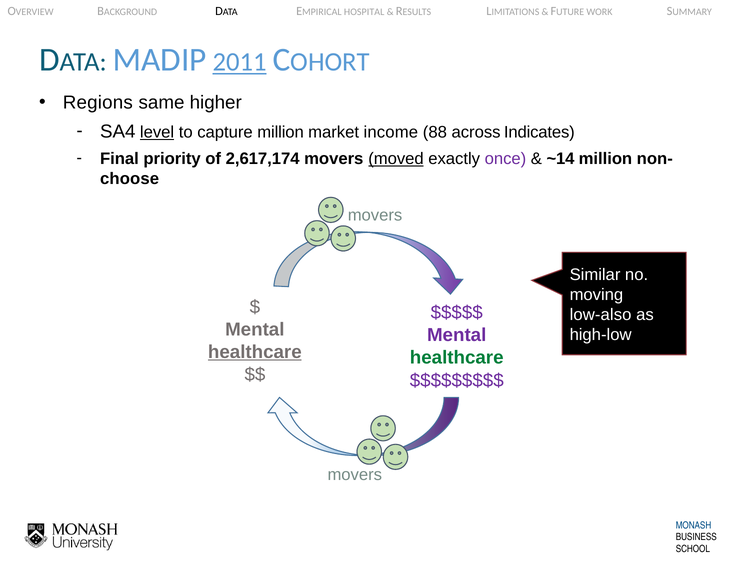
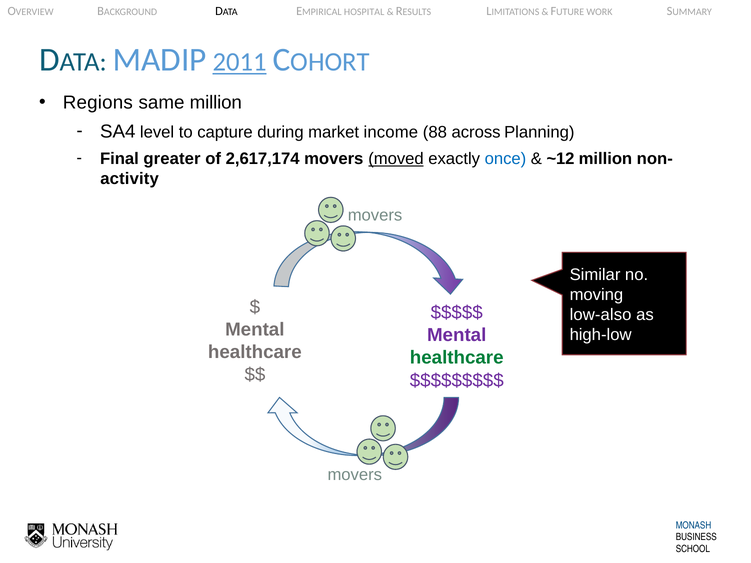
same higher: higher -> million (216, 103)
level underline: present -> none (157, 132)
capture million: million -> during (280, 132)
Indicates: Indicates -> Planning (539, 132)
priority: priority -> greater (172, 159)
once colour: purple -> blue (505, 159)
~14: ~14 -> ~12 (561, 159)
choose: choose -> activity (130, 179)
healthcare underline: present -> none (255, 352)
